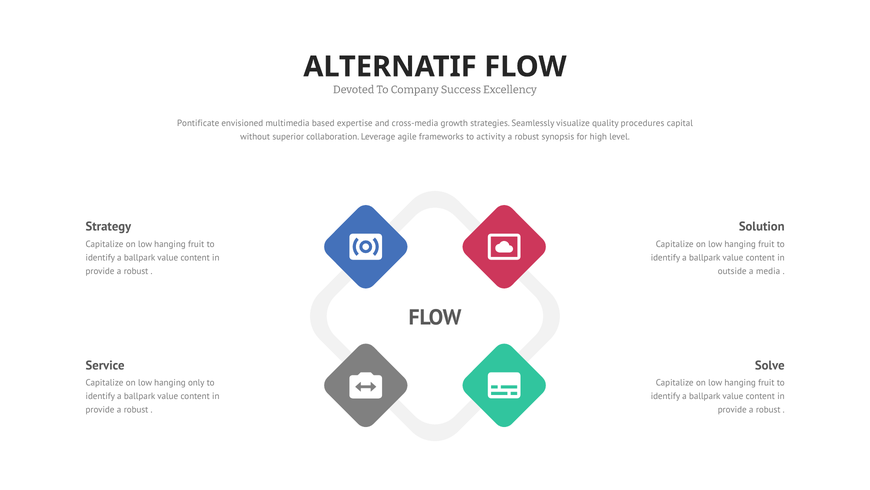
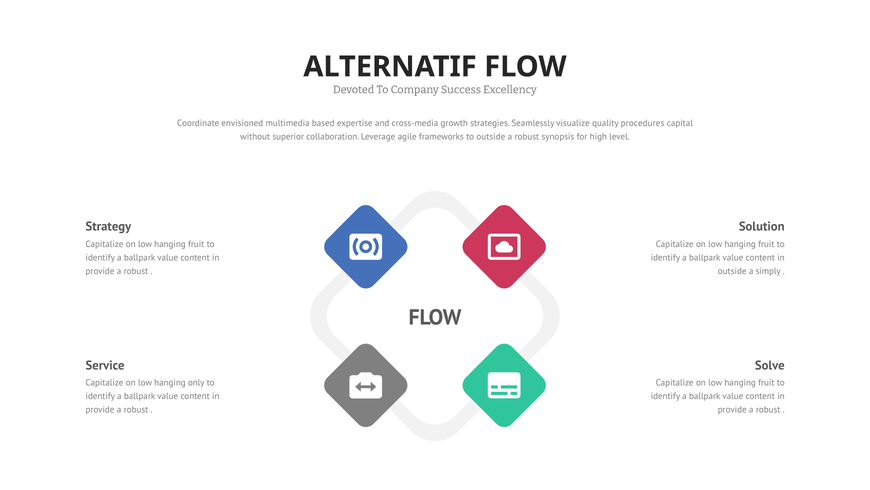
Pontificate: Pontificate -> Coordinate (198, 123)
to activity: activity -> outside (491, 136)
media: media -> simply (768, 271)
